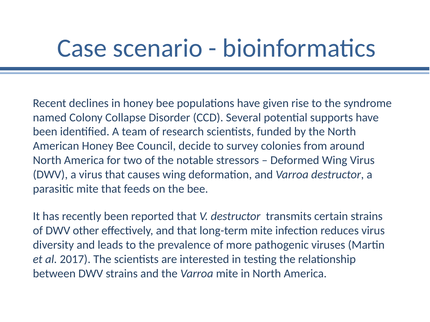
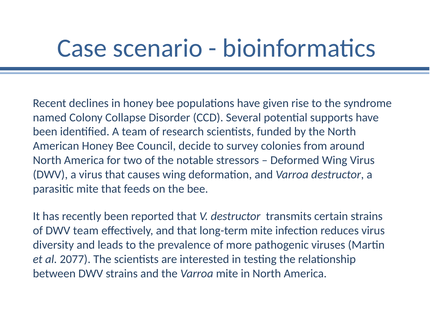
DWV other: other -> team (86, 231)
2017: 2017 -> 2077 (75, 260)
